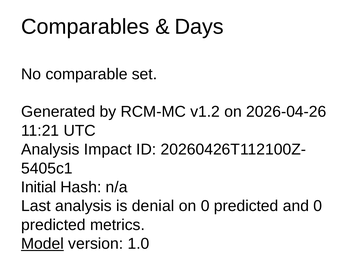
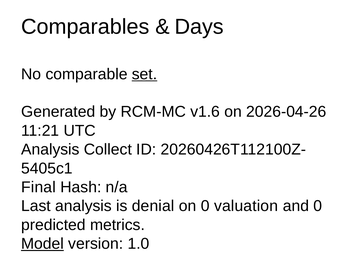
set underline: none -> present (144, 74)
v1.2: v1.2 -> v1.6 (205, 112)
Impact: Impact -> Collect (108, 149)
Initial: Initial -> Final (38, 187)
on 0 predicted: predicted -> valuation (246, 206)
